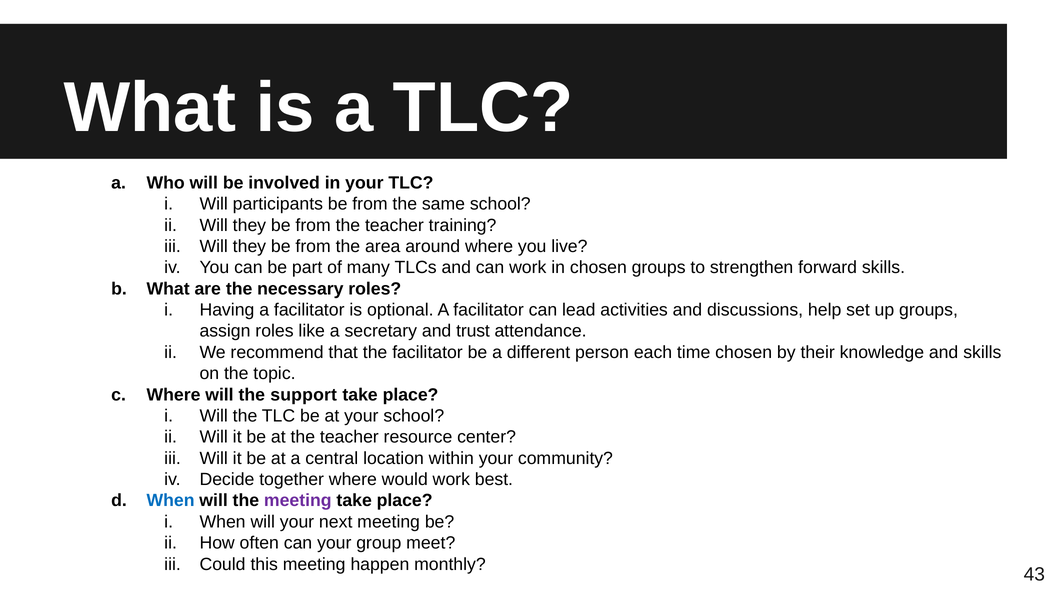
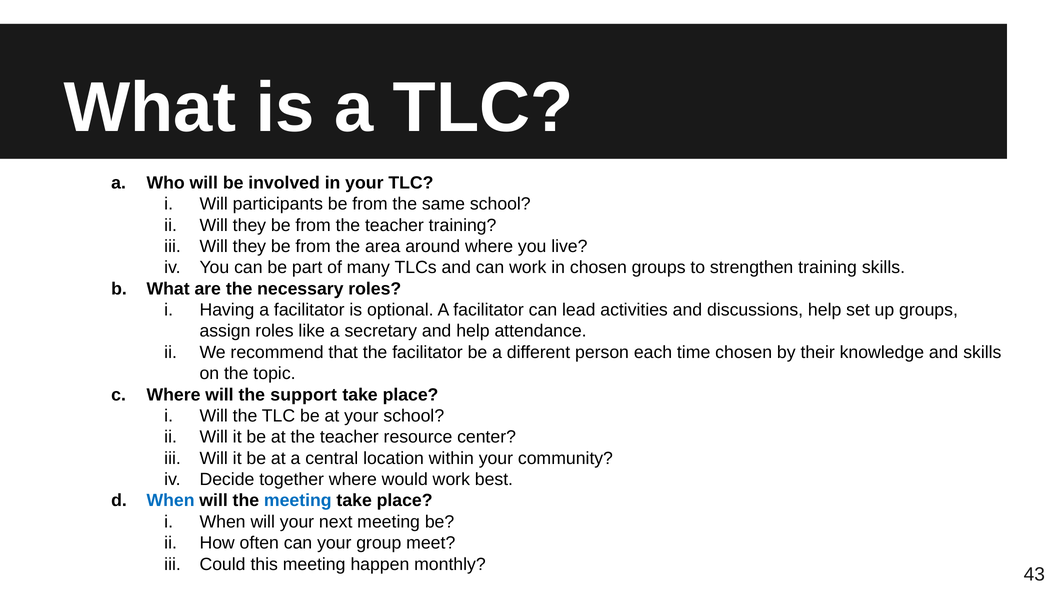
strengthen forward: forward -> training (828, 268)
and trust: trust -> help (473, 331)
meeting colour: purple -> blue (298, 501)
